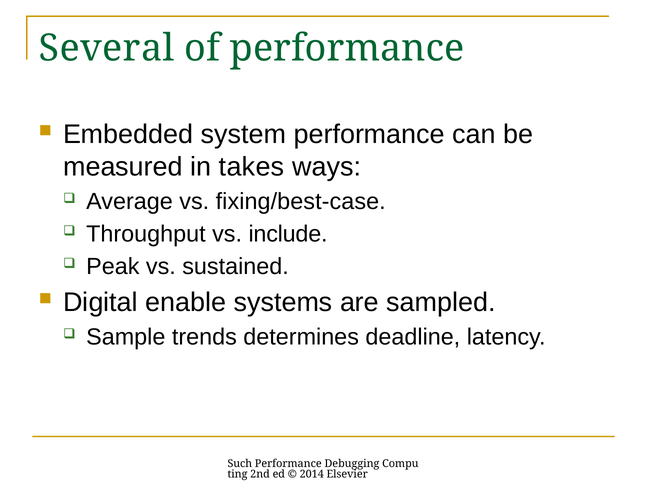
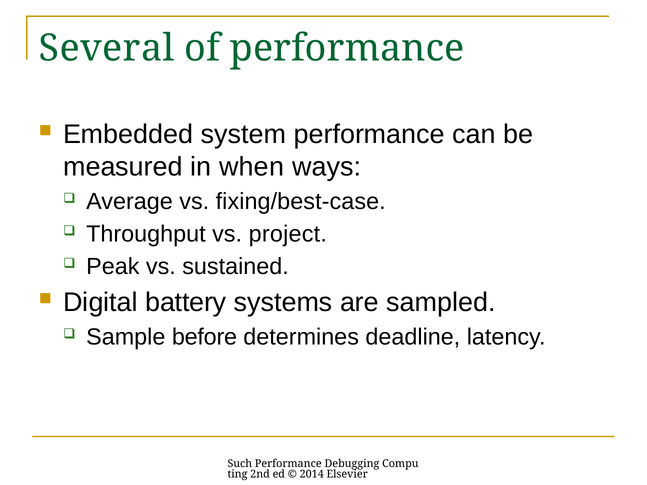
takes: takes -> when (252, 167)
include: include -> project (288, 234)
enable: enable -> battery (186, 303)
trends: trends -> before (205, 337)
